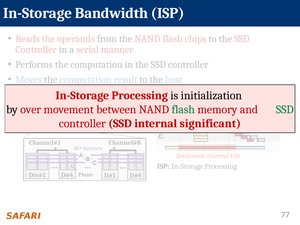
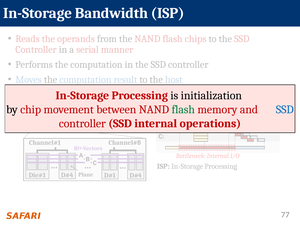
over: over -> chip (31, 110)
SSD colour: green -> blue (285, 110)
significant: significant -> operations (210, 124)
